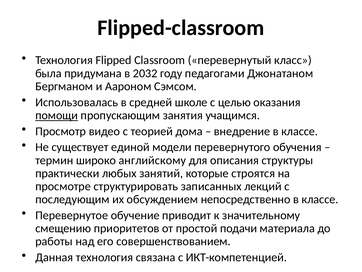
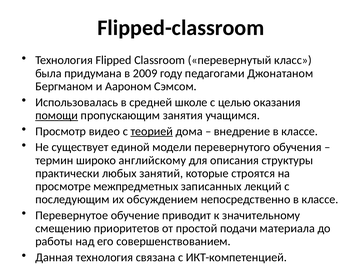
2032: 2032 -> 2009 (145, 73)
теорией underline: none -> present (152, 131)
структурировать: структурировать -> межпредметных (136, 186)
